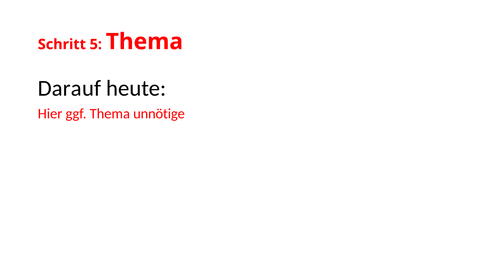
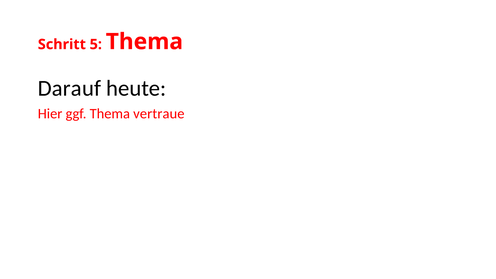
unnötige: unnötige -> vertraue (159, 114)
